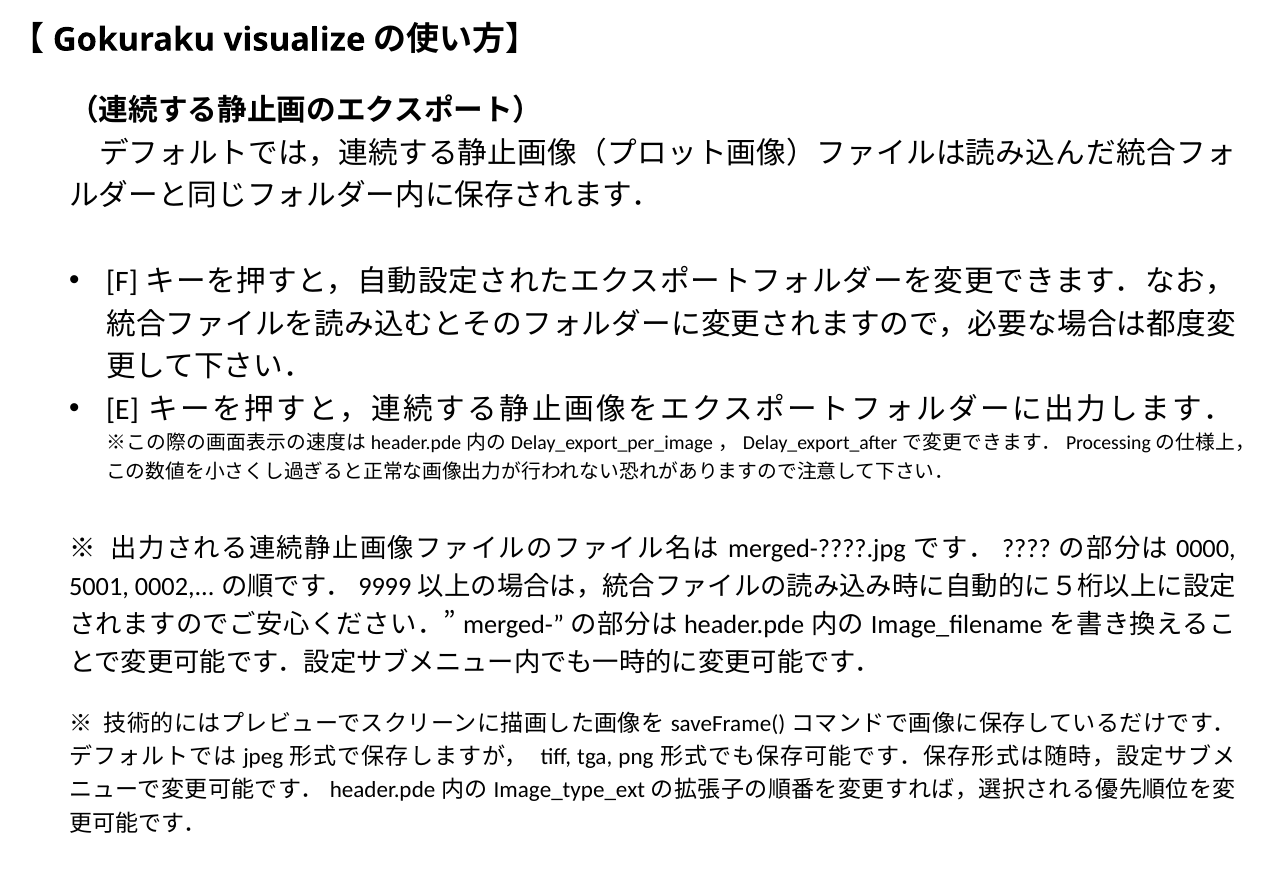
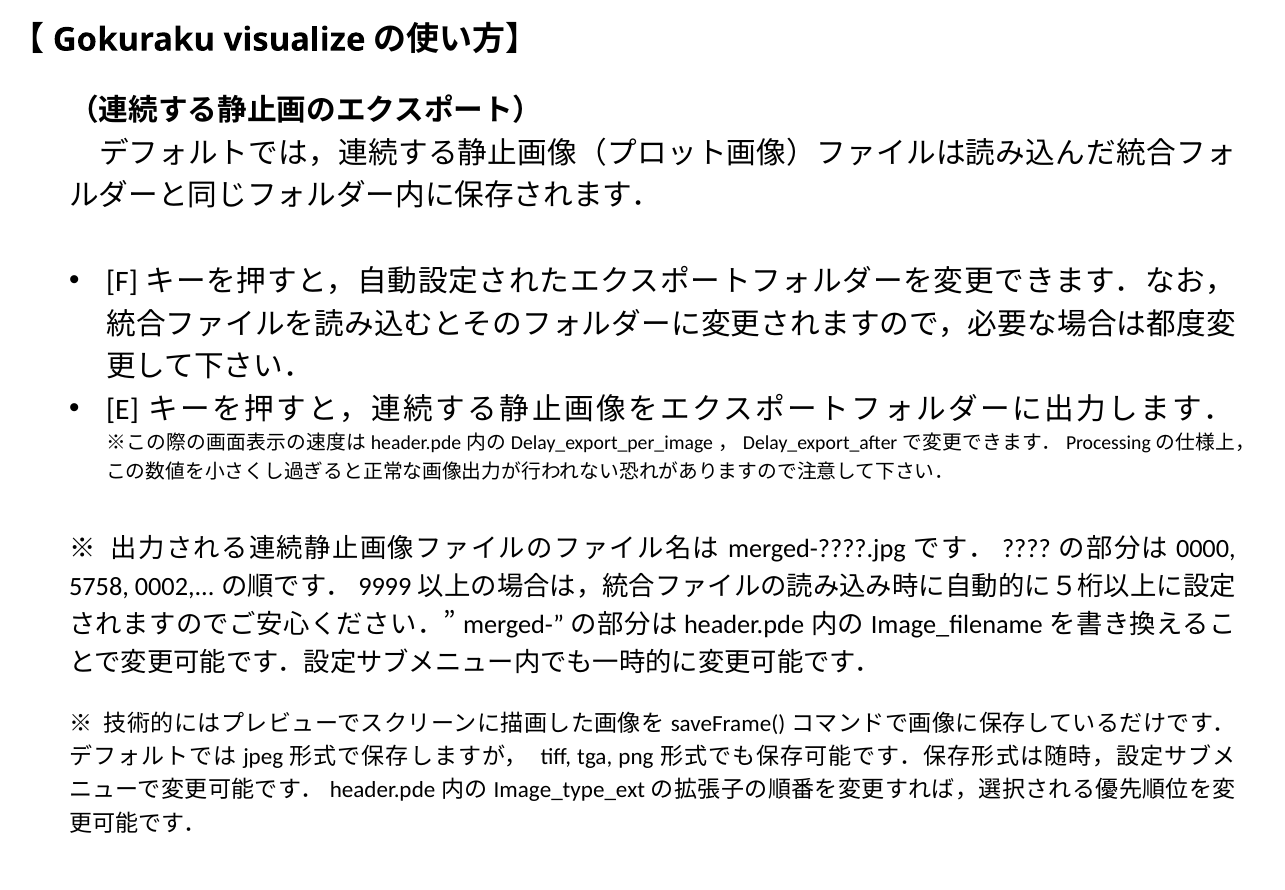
5001: 5001 -> 5758 (99, 587)
